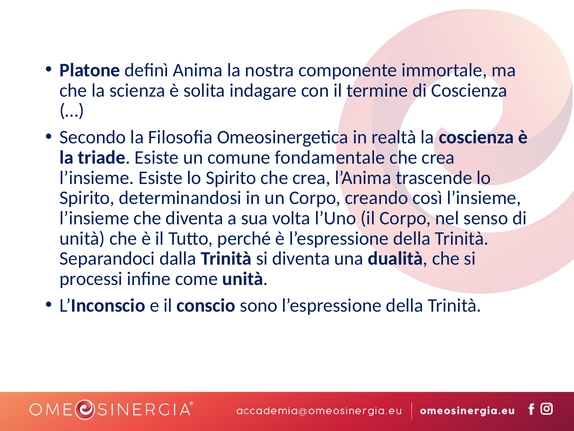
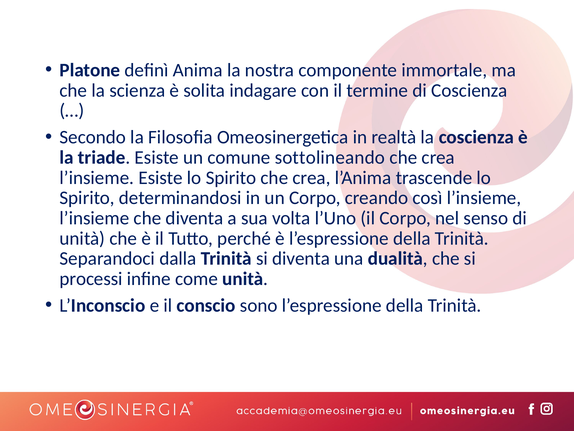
fondamentale: fondamentale -> sottolineando (330, 157)
